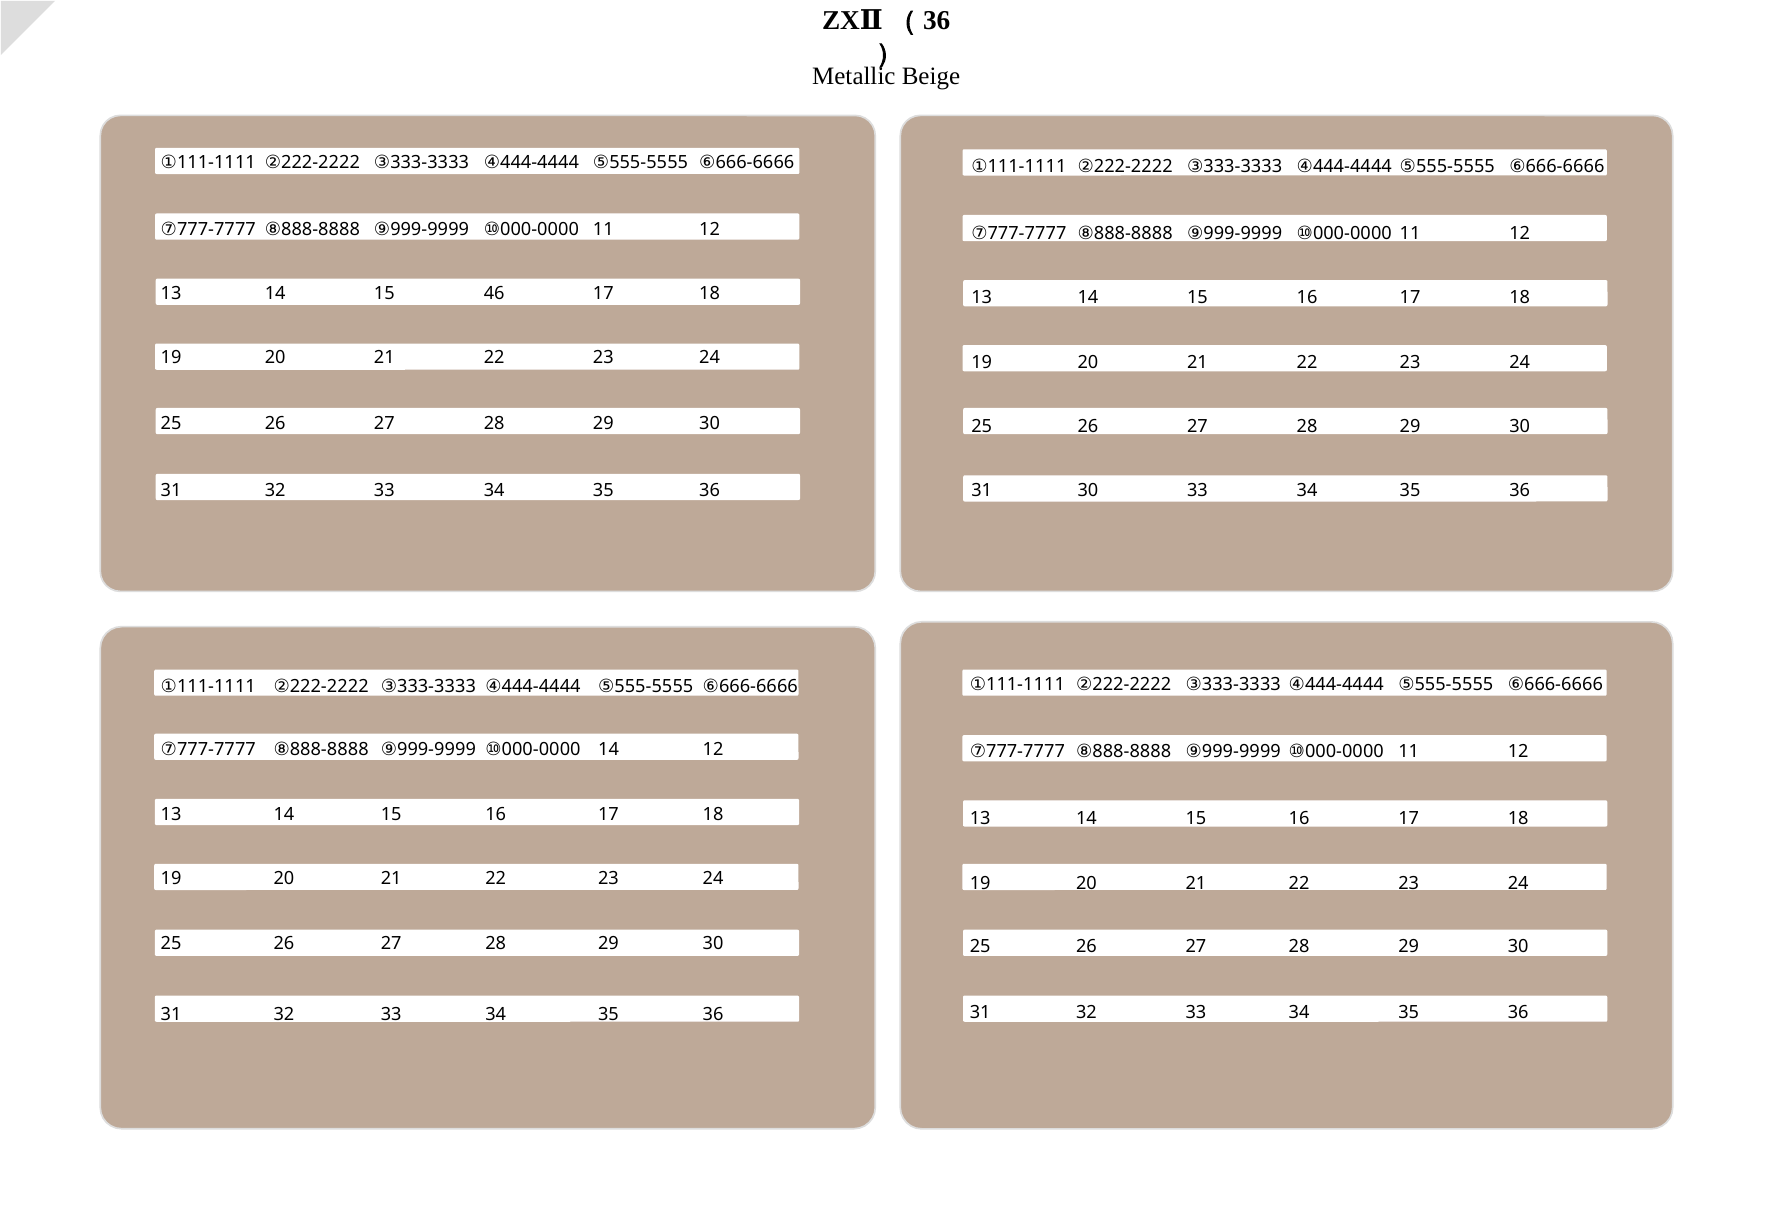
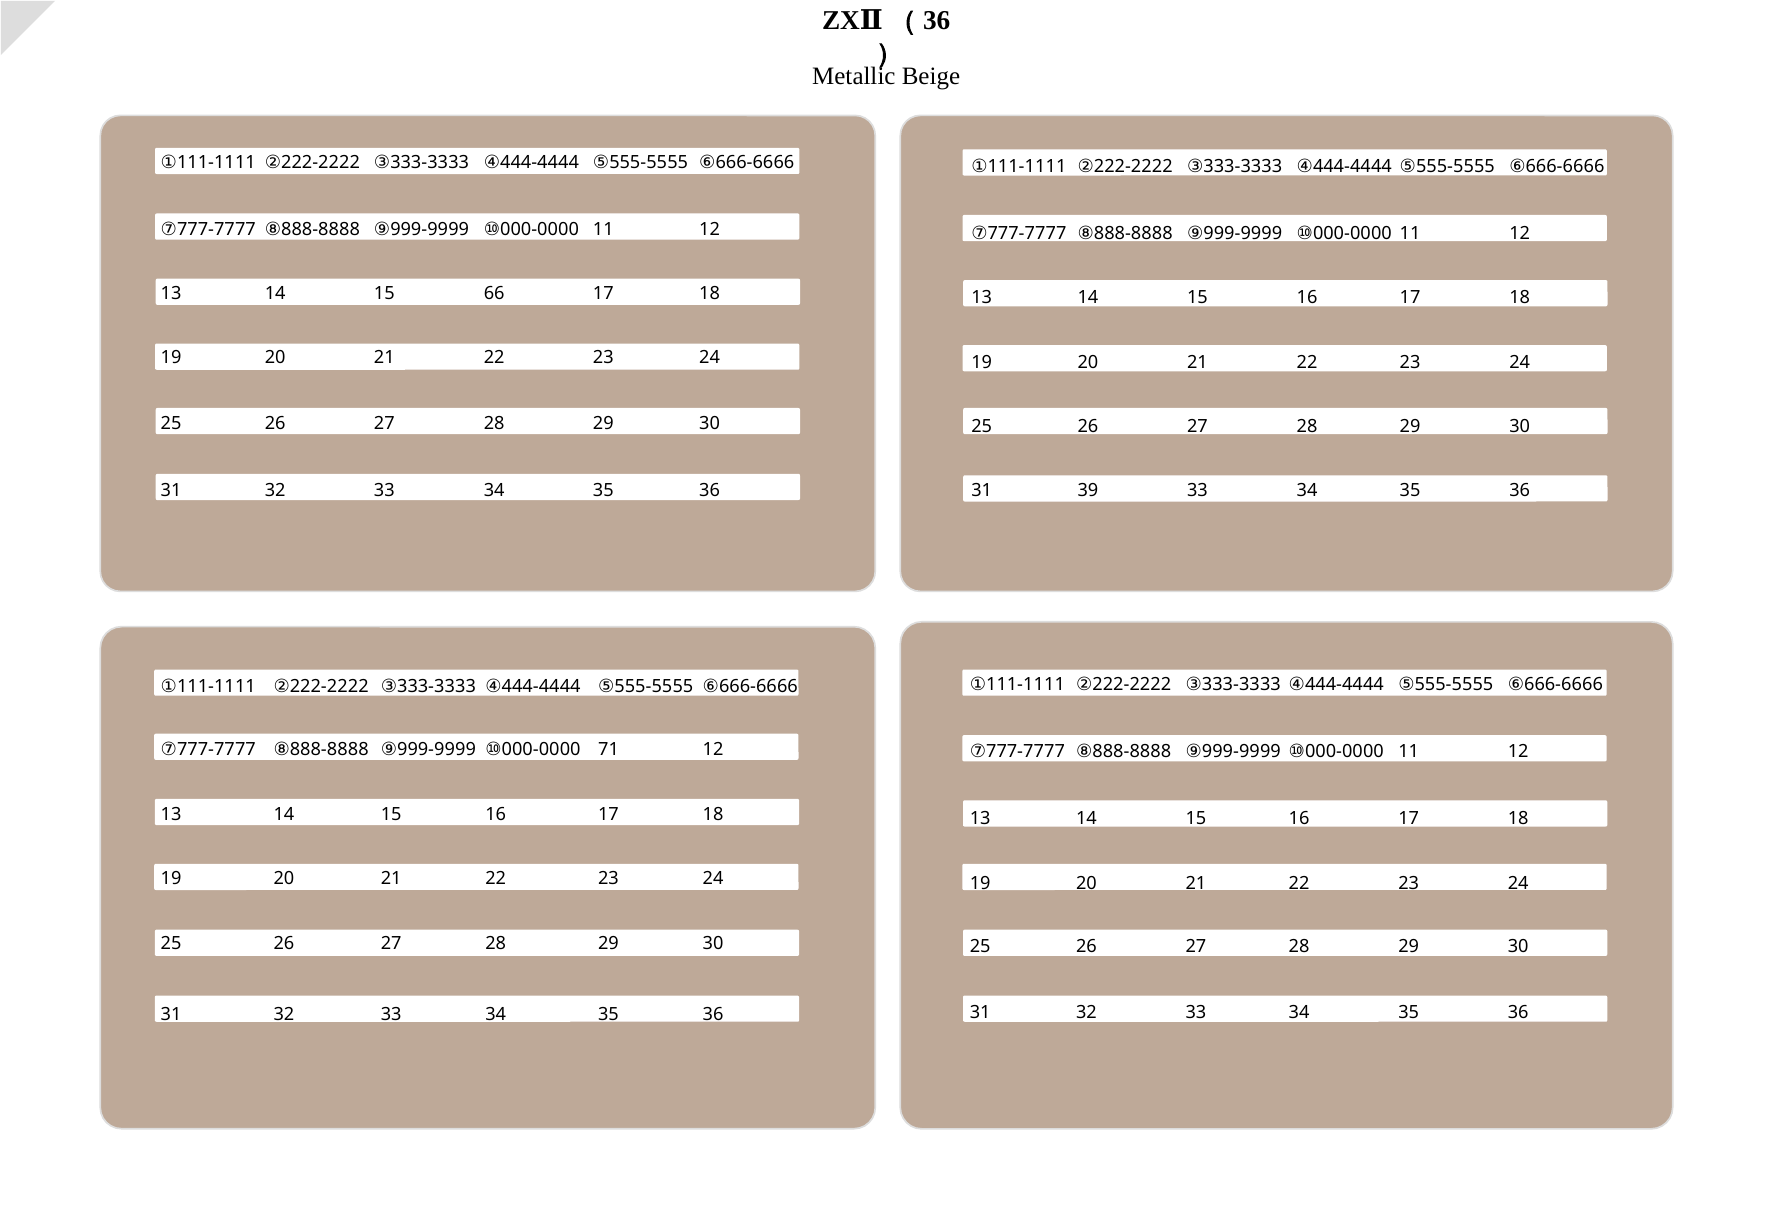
46: 46 -> 66 (494, 294)
31 30: 30 -> 39 (1088, 491)
⑩000-0000 14: 14 -> 71 (609, 750)
